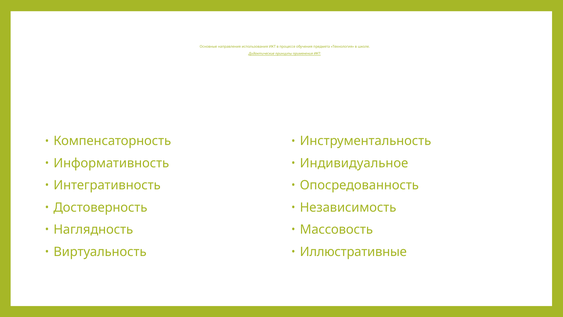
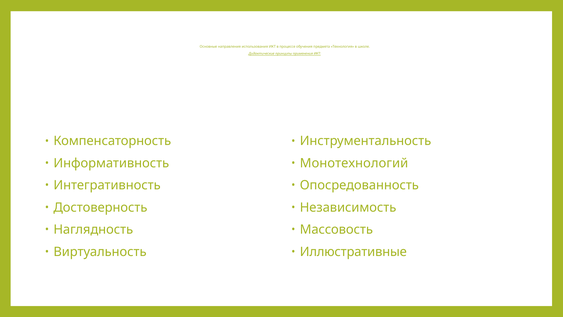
Индивидуальное: Индивидуальное -> Монотехнологий (354, 163)
